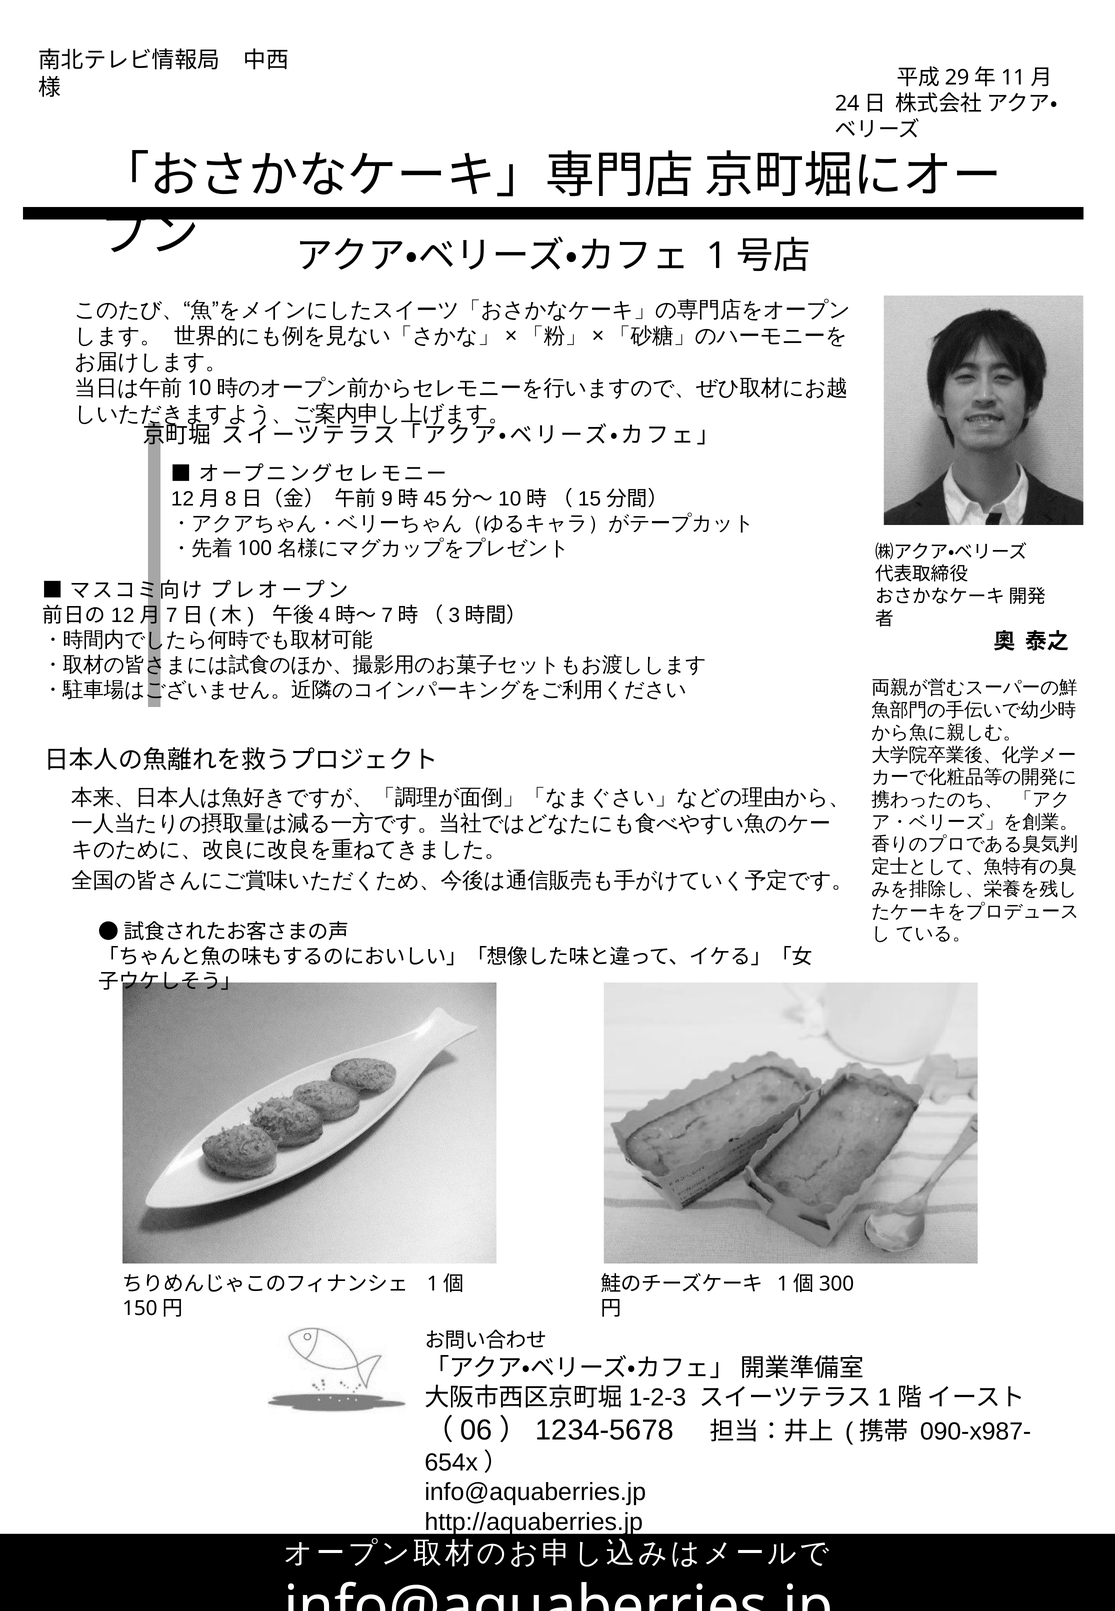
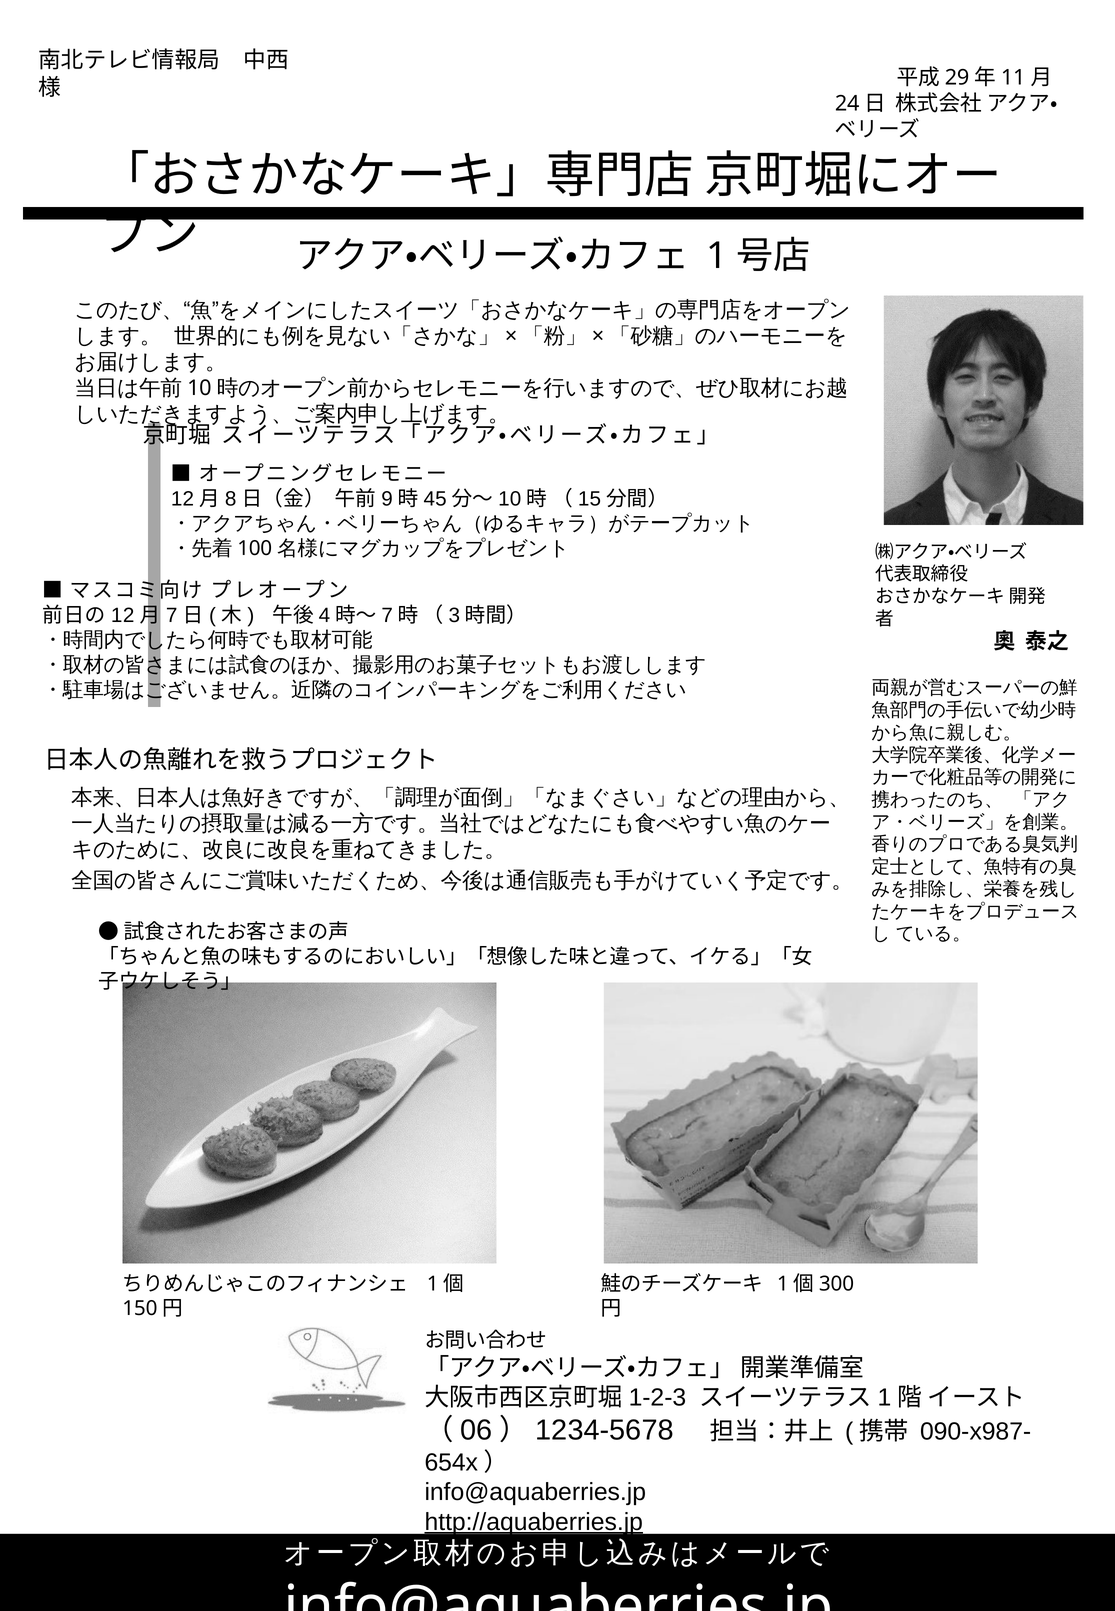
http://aquaberries.jp underline: none -> present (534, 1522)
